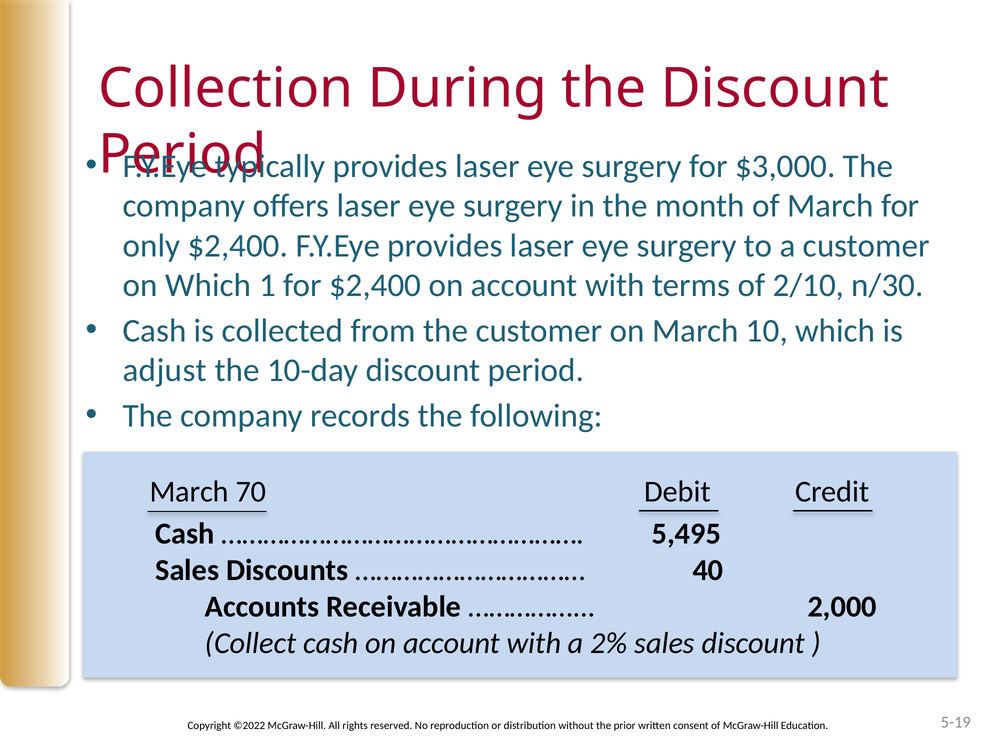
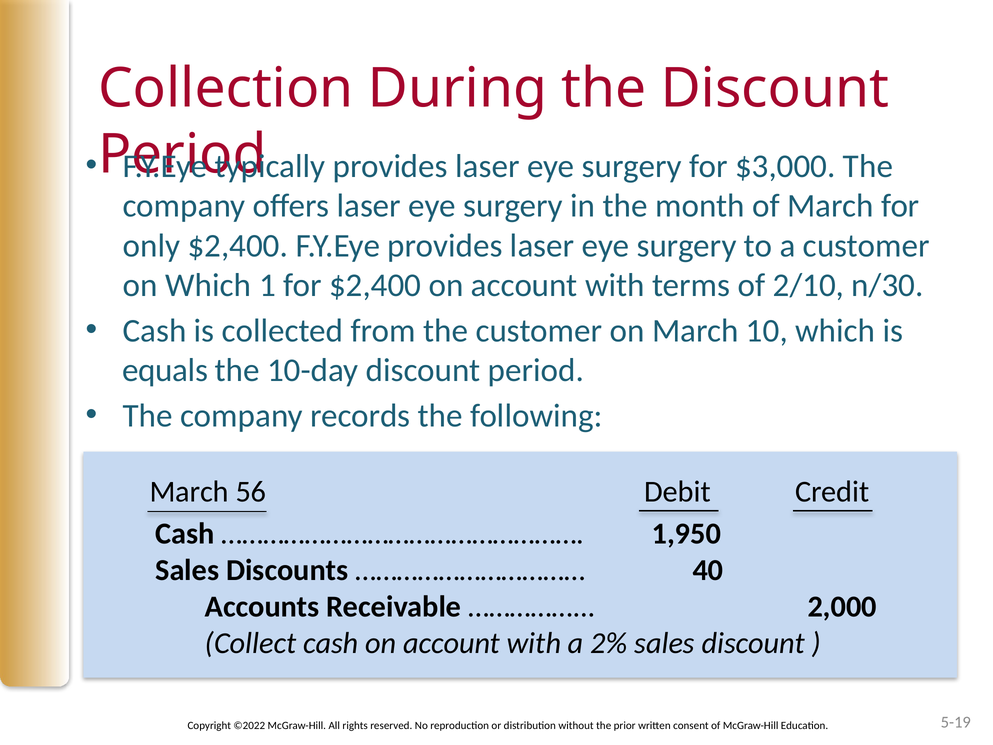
adjust: adjust -> equals (165, 370)
70: 70 -> 56 (251, 491)
5,495: 5,495 -> 1,950 (686, 534)
